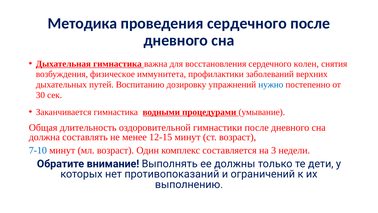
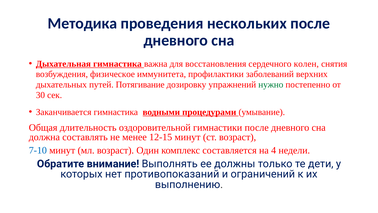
проведения сердечного: сердечного -> нескольких (247, 23)
Воспитанию: Воспитанию -> Потягивание (140, 85)
нужно colour: blue -> green (271, 85)
3: 3 -> 4 (274, 150)
